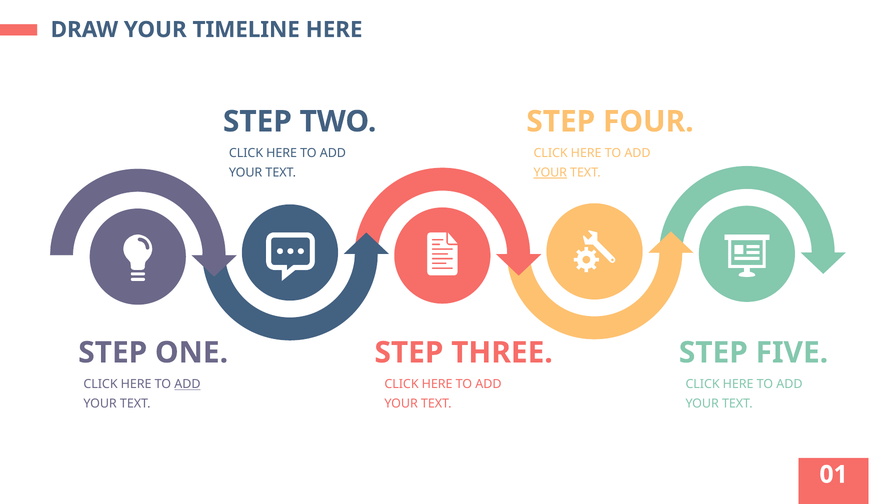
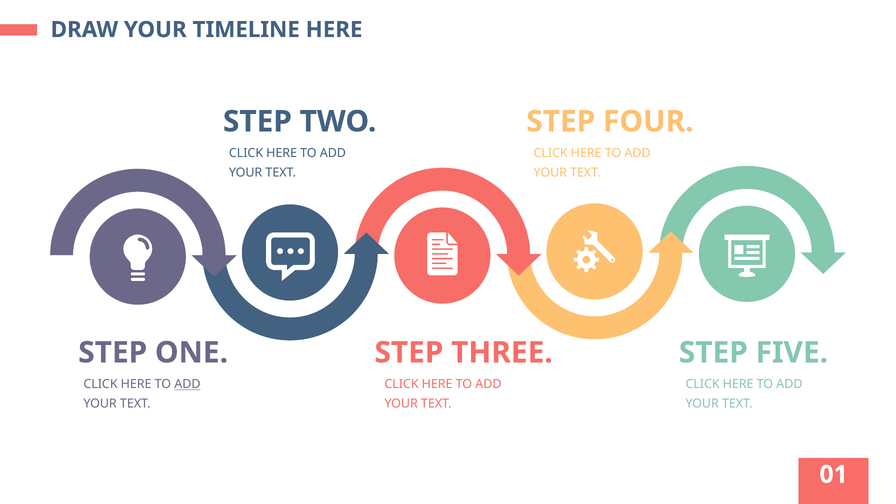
YOUR underline: present -> none (550, 173)
